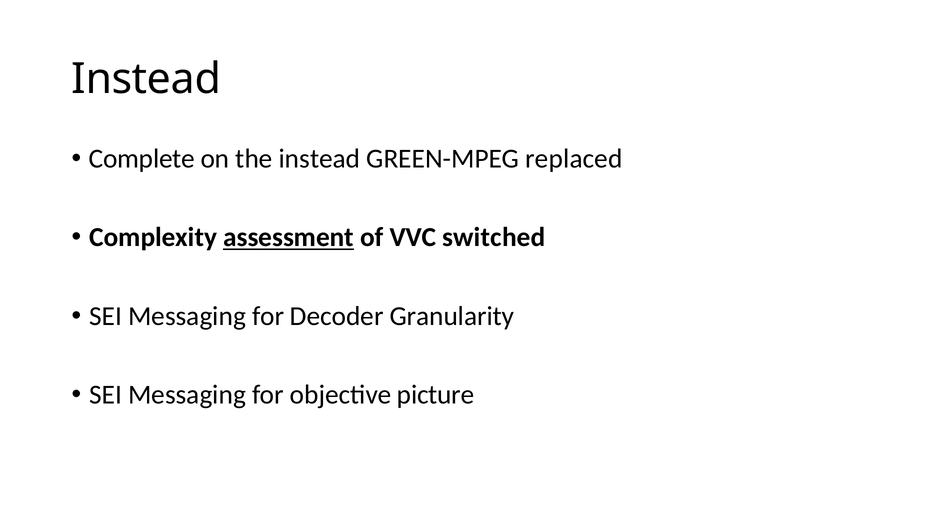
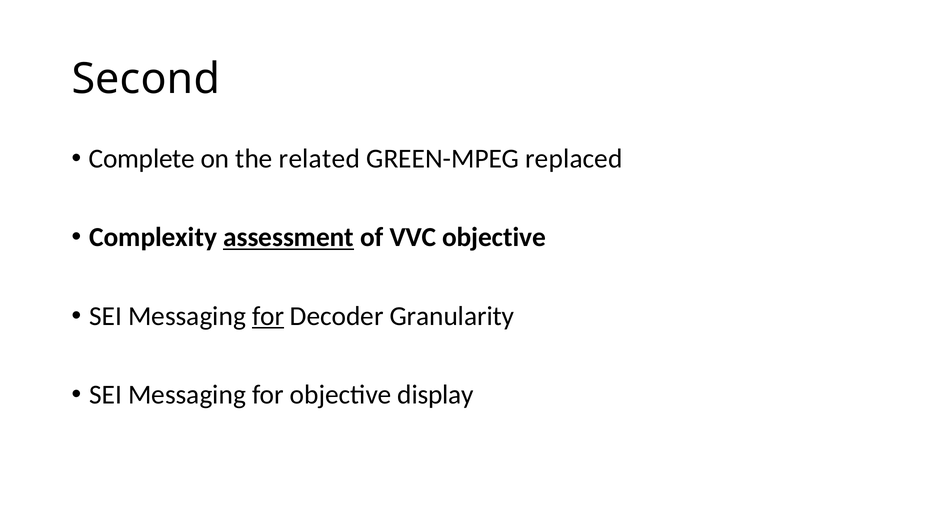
Instead: Instead -> Second (146, 79)
the instead: instead -> related (319, 159)
VVC switched: switched -> objective (494, 238)
for underline: none -> present (268, 316)
picture: picture -> display (436, 395)
